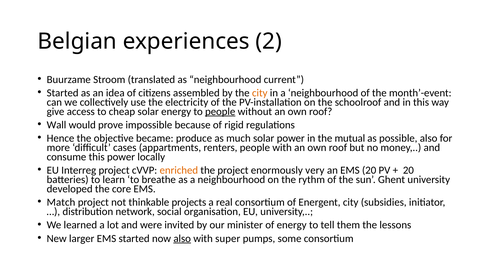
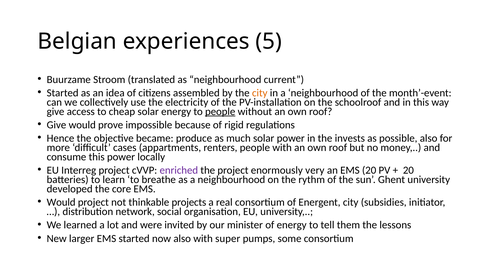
2: 2 -> 5 (269, 41)
Wall: Wall -> Give (56, 125)
mutual: mutual -> invests (350, 138)
enriched colour: orange -> purple (179, 170)
Match: Match -> Would (61, 202)
also underline: present -> none (182, 238)
